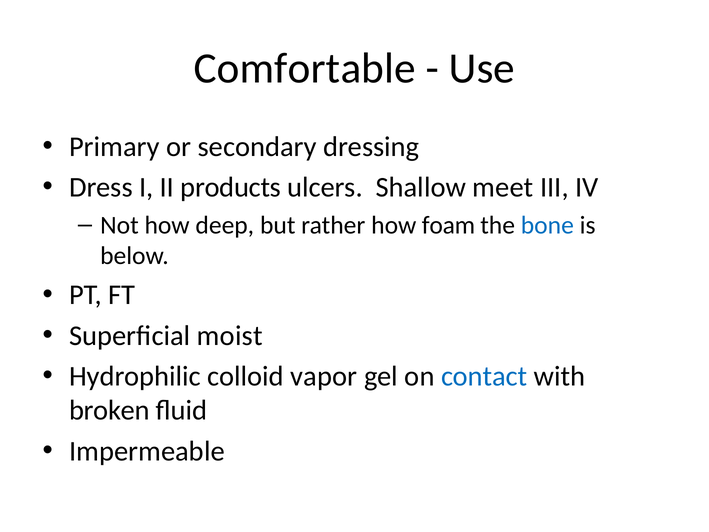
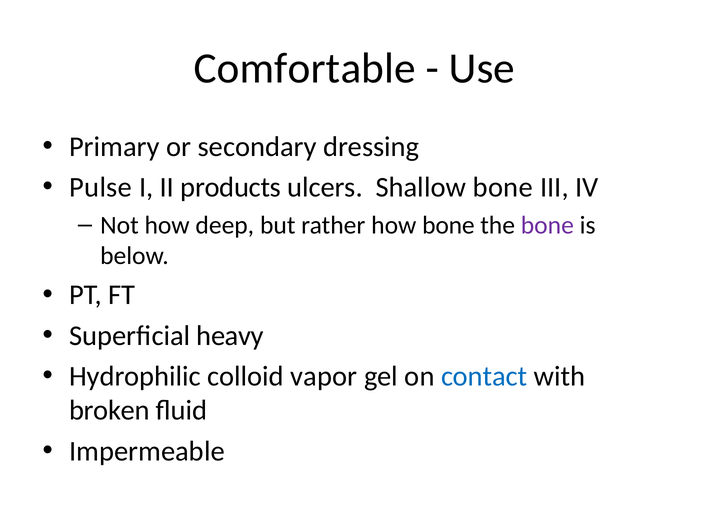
Dress: Dress -> Pulse (101, 187)
Shallow meet: meet -> bone (503, 187)
how foam: foam -> bone (448, 225)
bone colour: blue -> purple (547, 225)
moist: moist -> heavy (230, 335)
